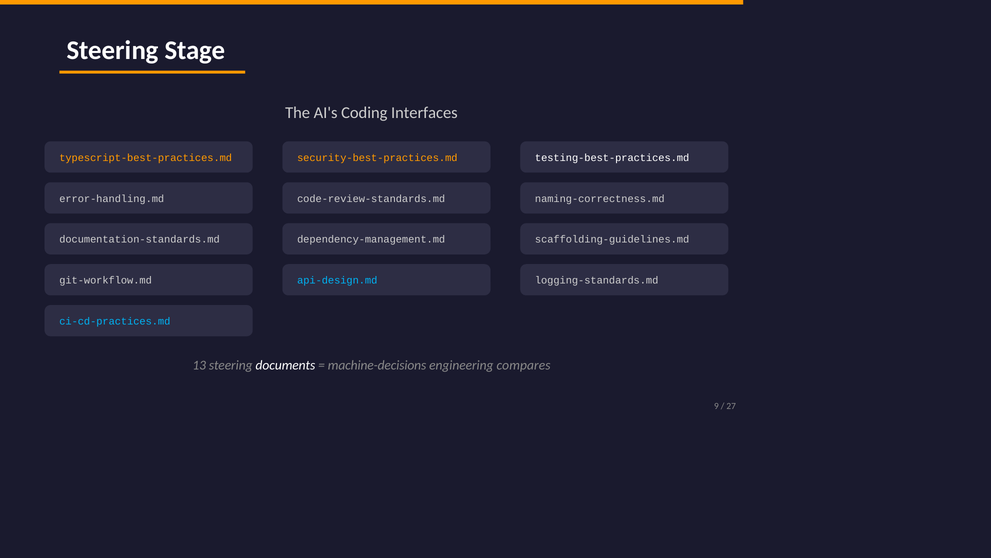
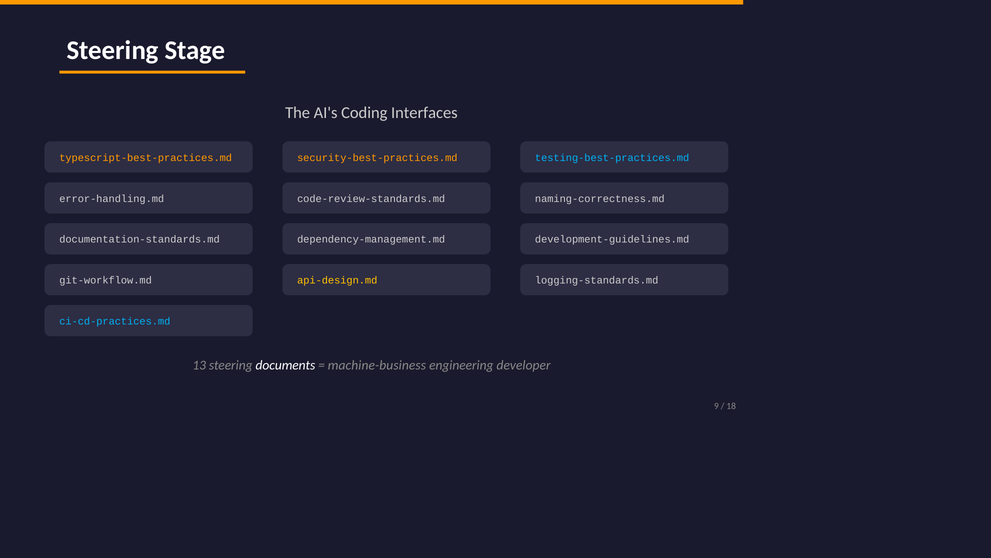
testing-best-practices.md colour: white -> light blue (612, 158)
scaffolding-guidelines.md: scaffolding-guidelines.md -> development-guidelines.md (612, 239)
api-design.md colour: light blue -> yellow (337, 280)
machine-decisions: machine-decisions -> machine-business (377, 365)
compares: compares -> developer (524, 365)
27: 27 -> 18 (731, 406)
